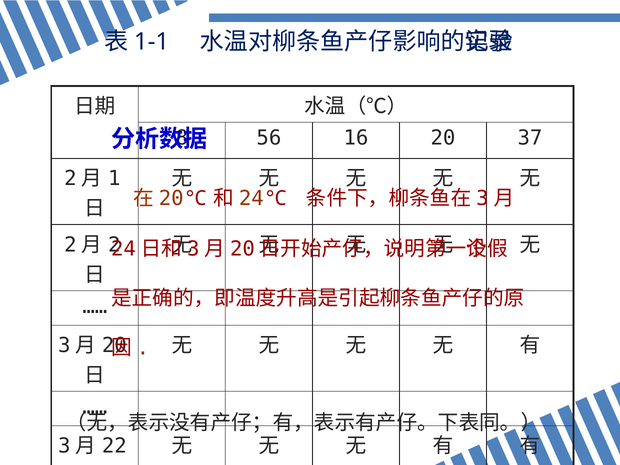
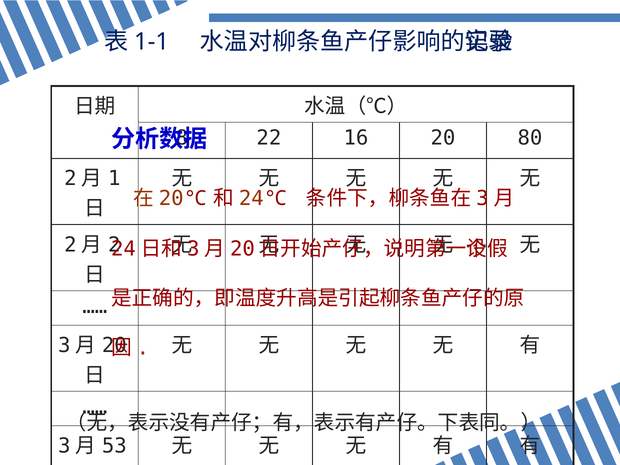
56: 56 -> 22 (269, 138)
37: 37 -> 80 (530, 138)
22: 22 -> 53 (114, 446)
